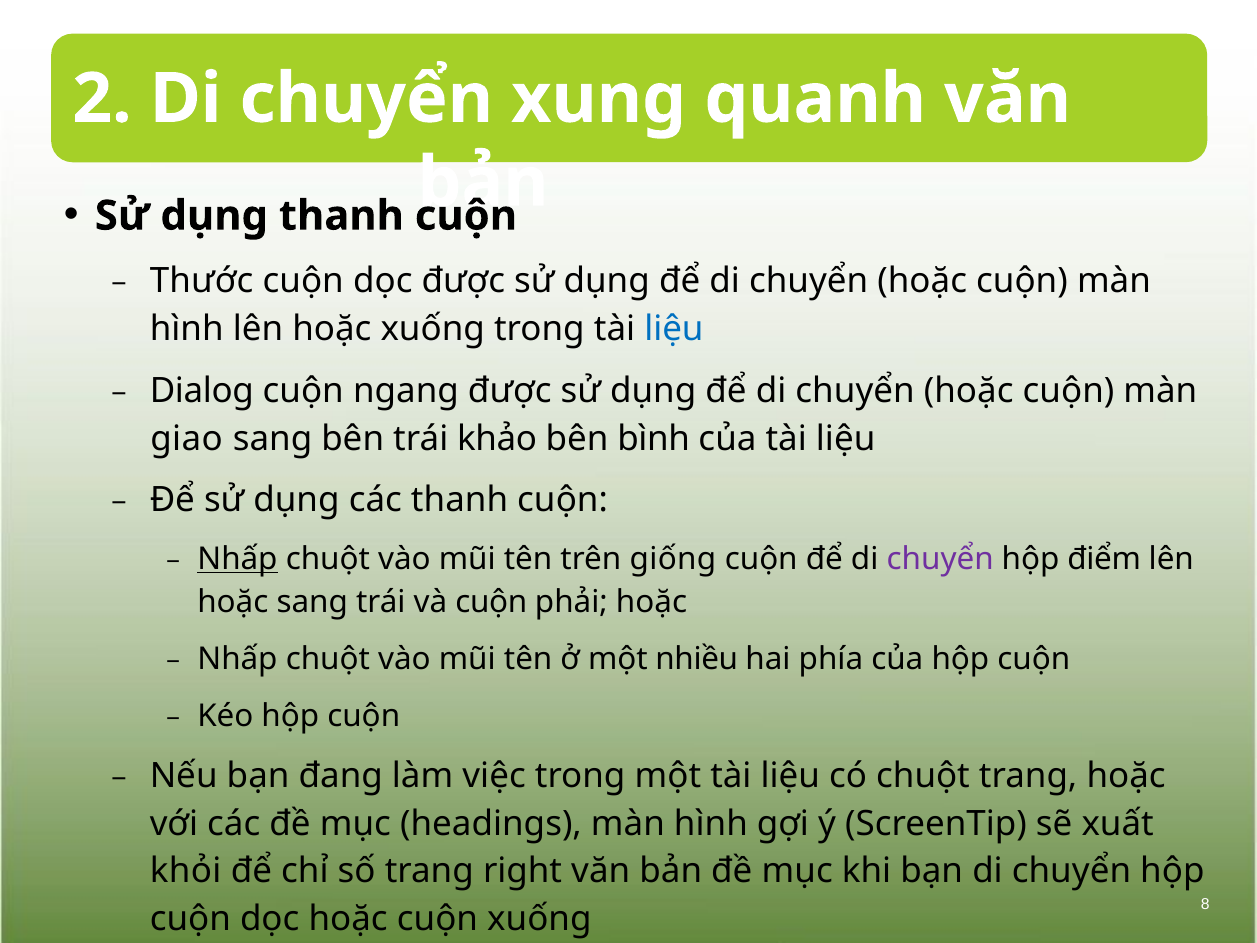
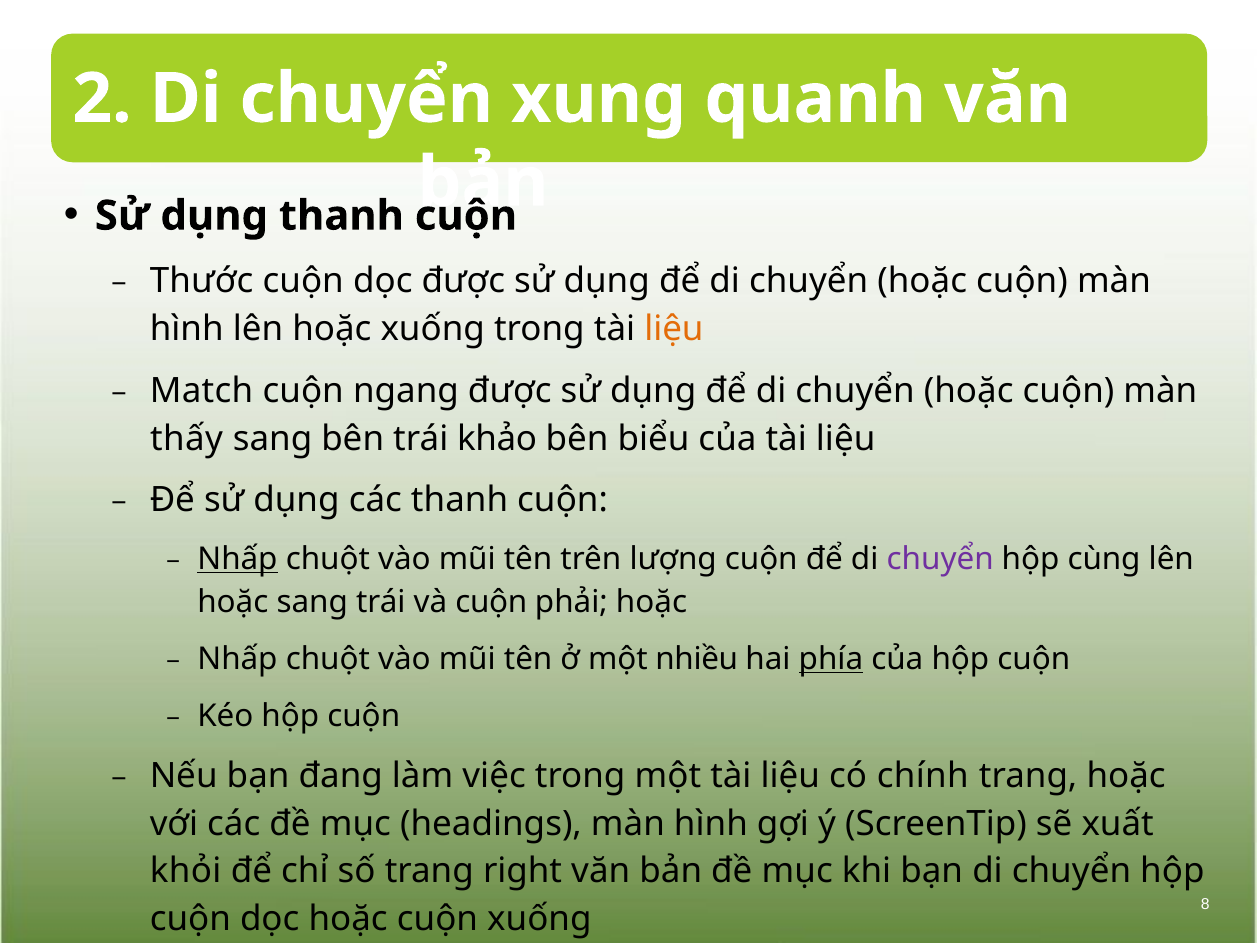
liệu colour: blue -> orange (674, 329)
Dialog: Dialog -> Match (202, 391)
giao: giao -> thấy (187, 438)
bình: bình -> biểu (653, 438)
giống: giống -> lượng (673, 559)
điểm: điểm -> cùng (1104, 559)
phía underline: none -> present (831, 659)
có chuột: chuột -> chính (923, 776)
